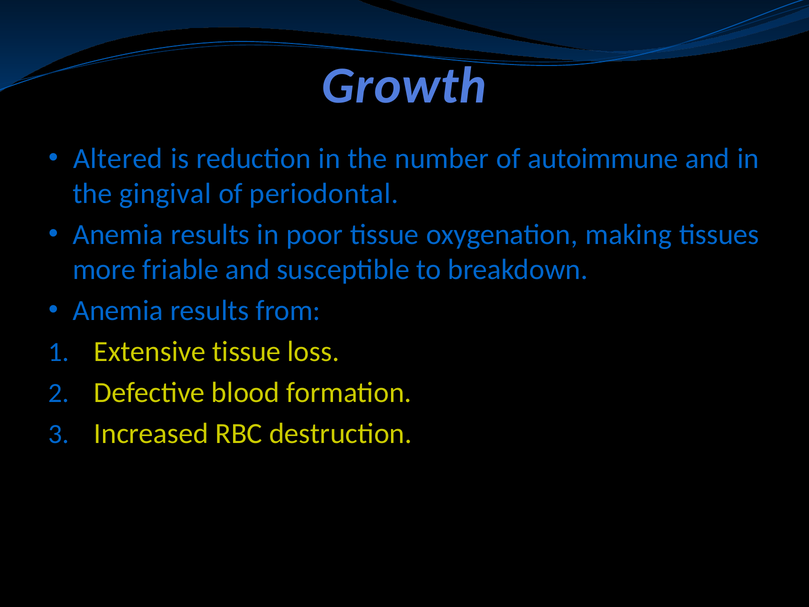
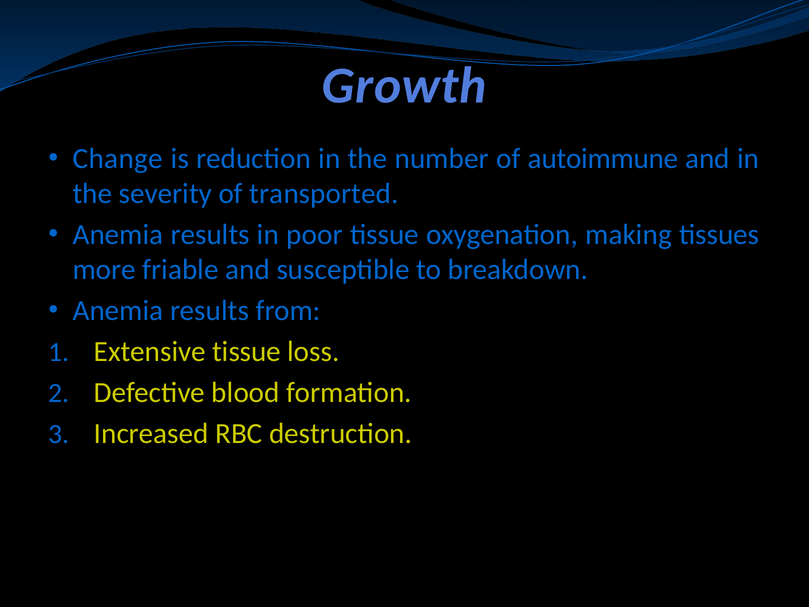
Altered: Altered -> Change (118, 158)
gingival: gingival -> severity (165, 194)
periodontal: periodontal -> transported (324, 194)
